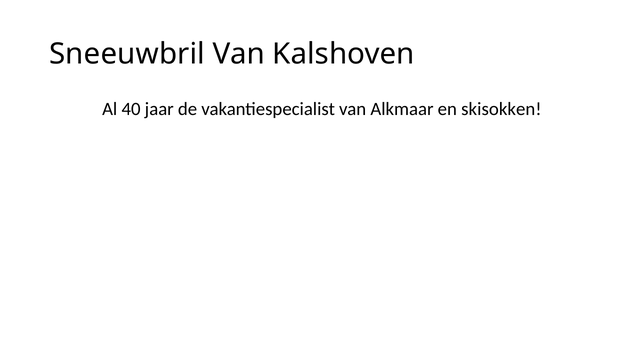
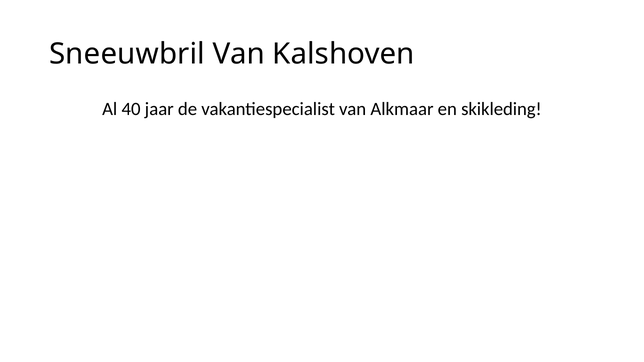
skisokken: skisokken -> skikleding (501, 109)
